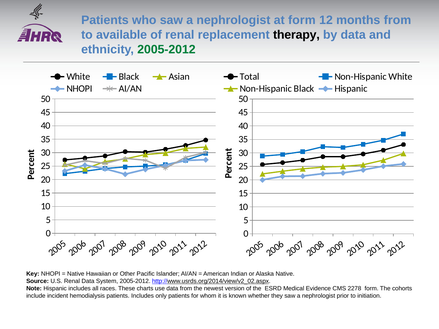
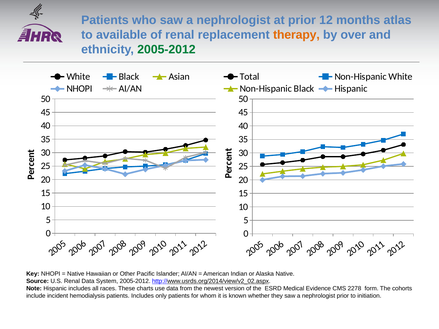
at form: form -> prior (302, 20)
months from: from -> atlas (398, 20)
therapy colour: black -> orange (296, 35)
by data: data -> over (353, 35)
